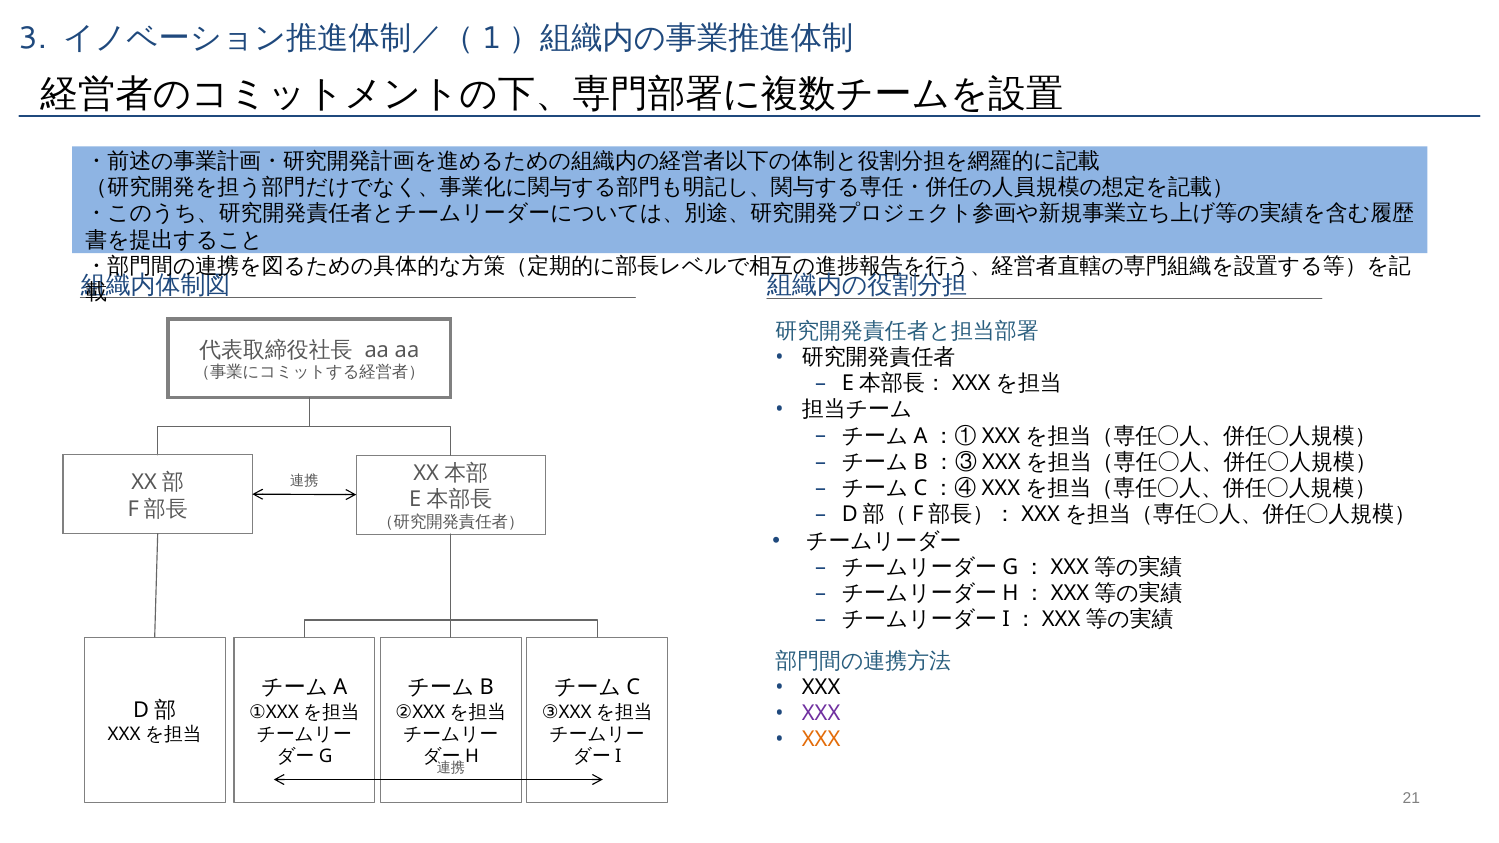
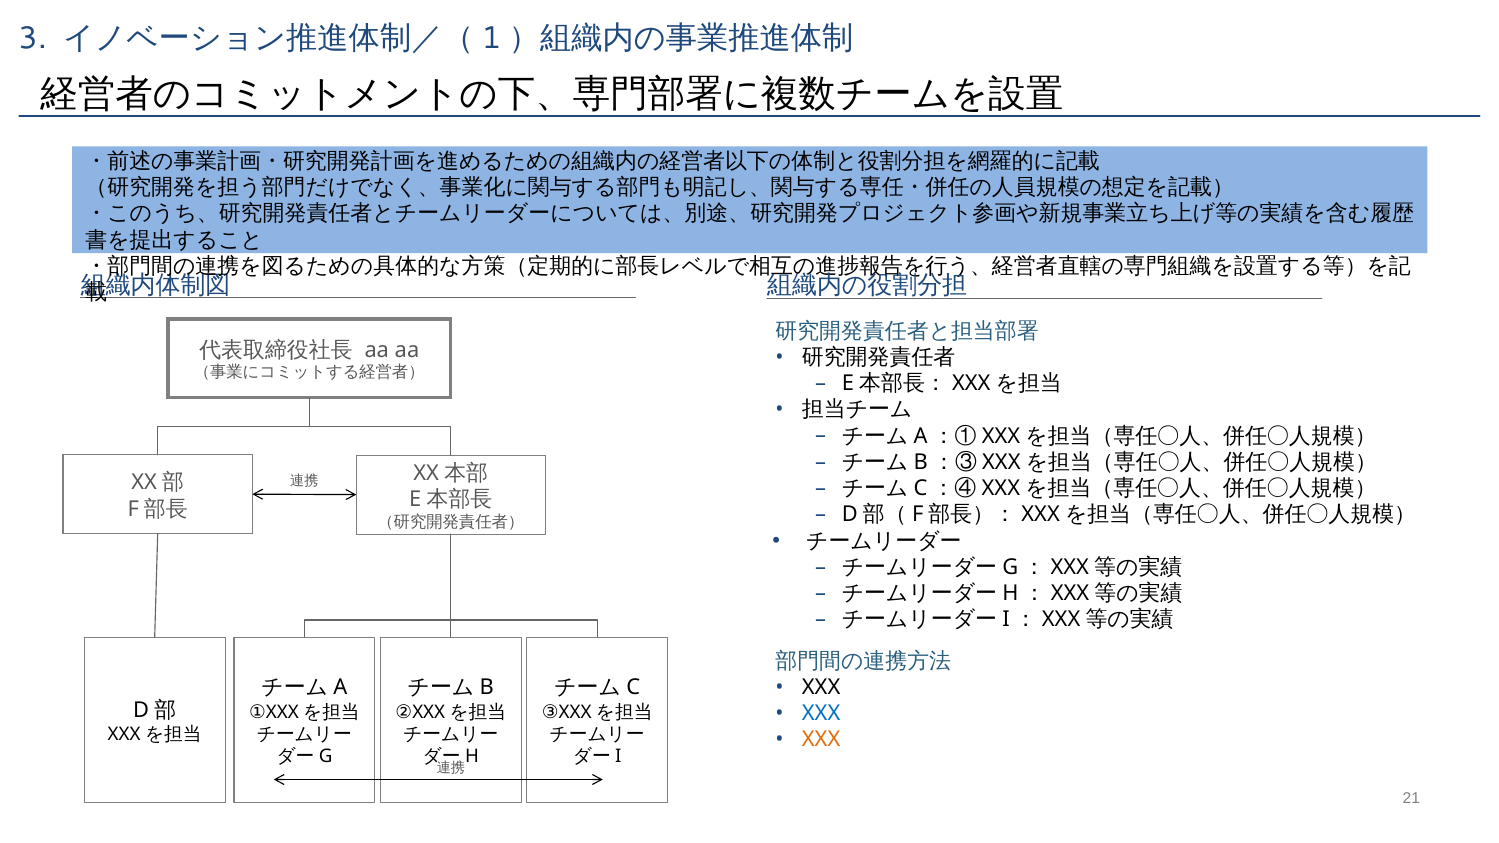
XXX colour: purple -> blue (821, 714)
